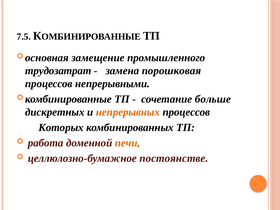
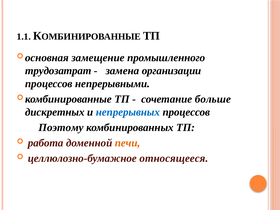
7.5: 7.5 -> 1.1 (24, 37)
порошковая: порошковая -> организации (172, 71)
непрерывных colour: orange -> blue (128, 112)
Которых: Которых -> Поэтому (61, 128)
постоянстве: постоянстве -> относящееся (174, 158)
